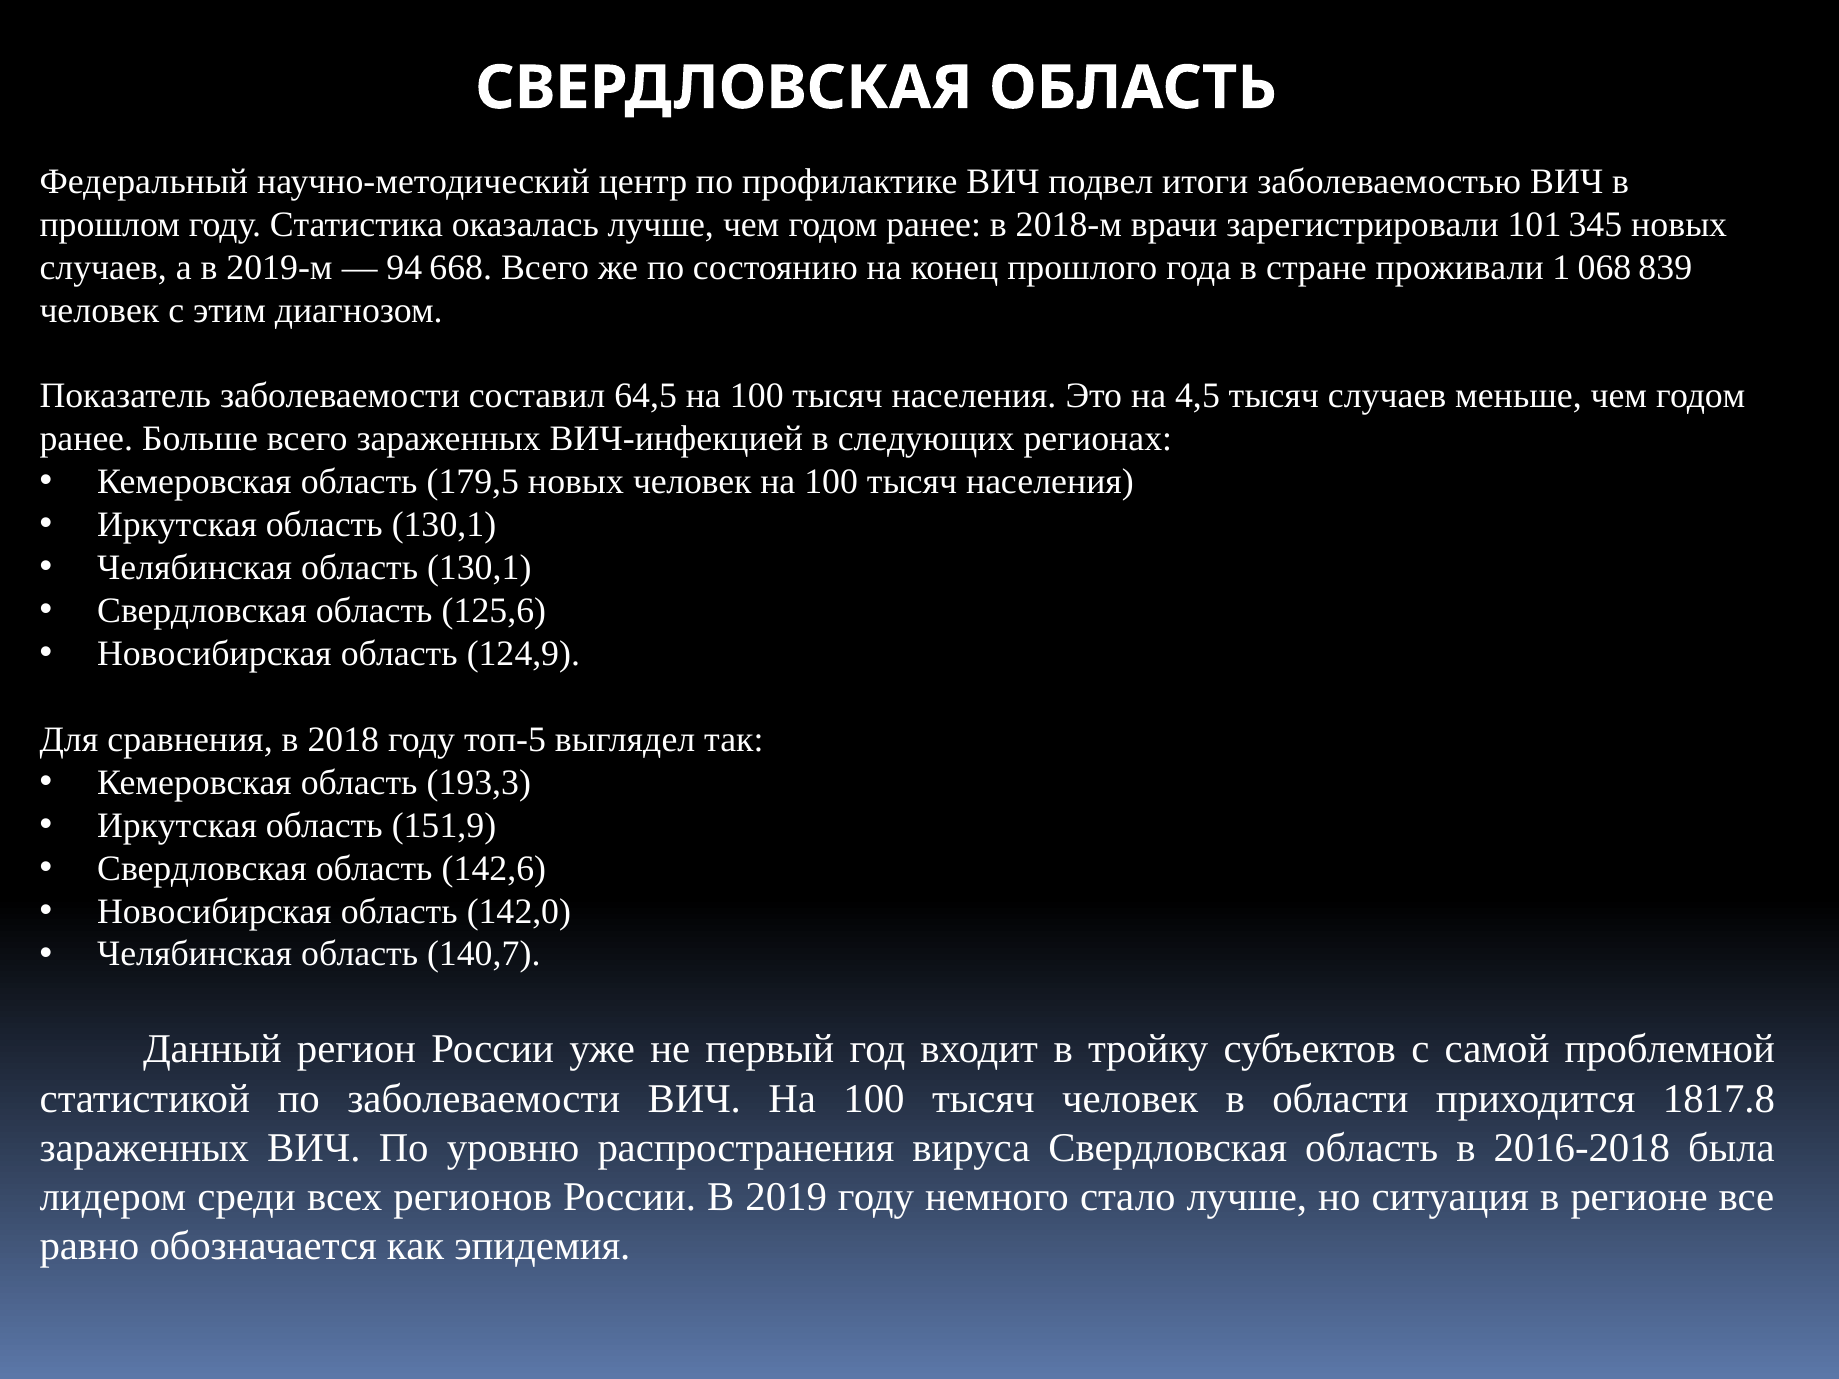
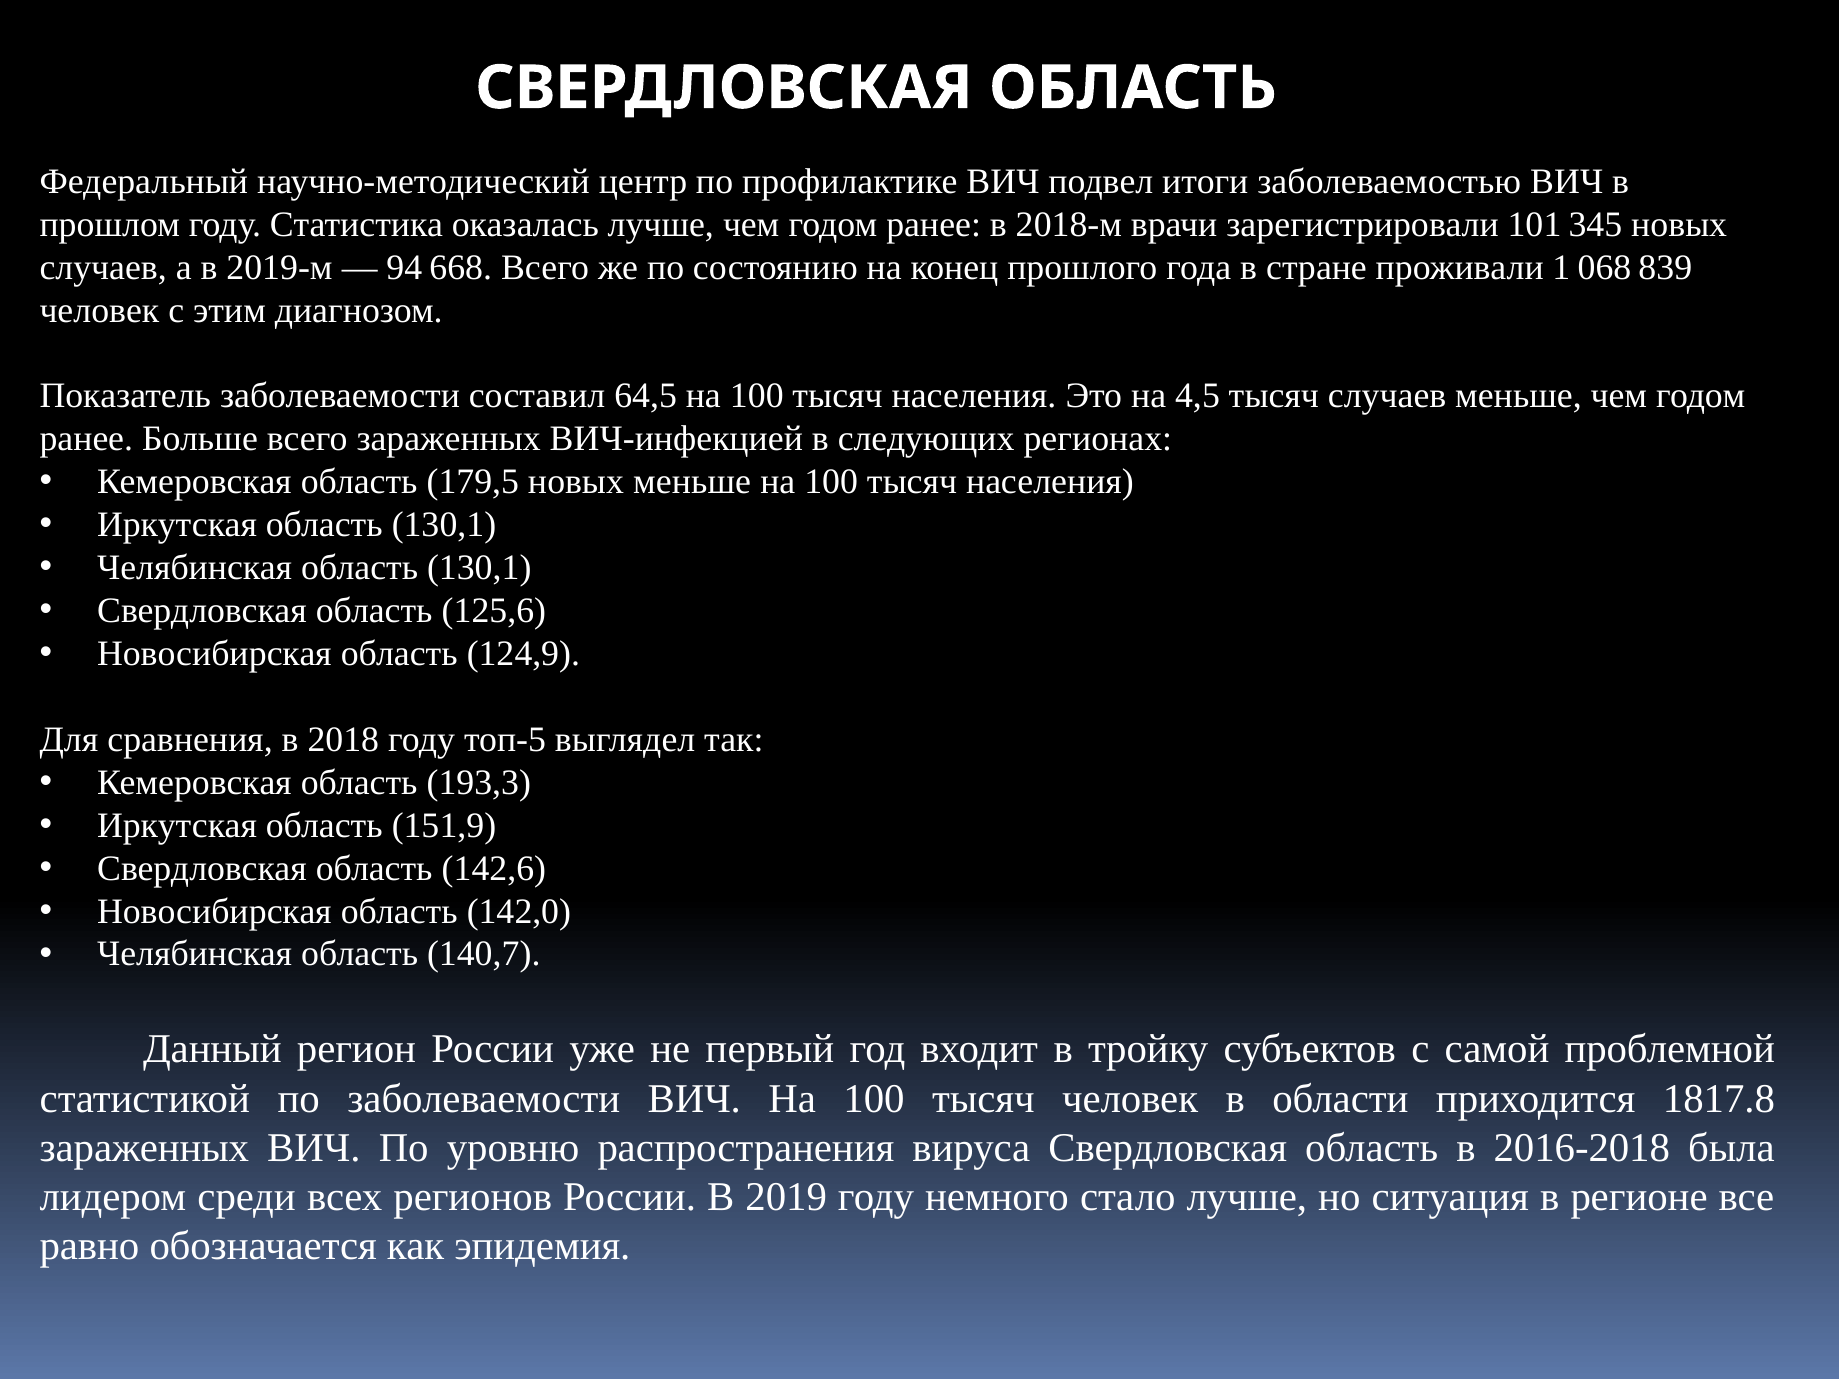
новых человек: человек -> меньше (692, 482)
